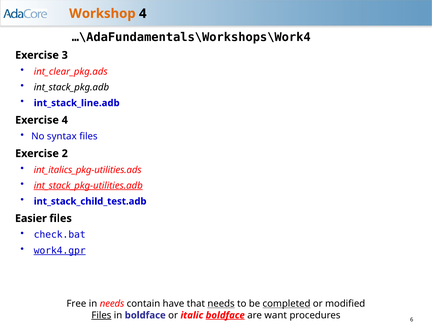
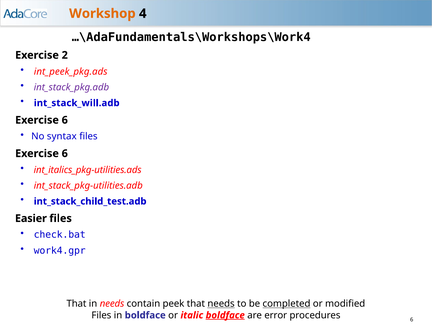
3: 3 -> 2 (65, 55)
int_clear_pkg.ads: int_clear_pkg.ads -> int_peek_pkg.ads (71, 72)
int_stack_pkg.adb colour: black -> purple (71, 87)
int_stack_line.adb: int_stack_line.adb -> int_stack_will.adb (77, 103)
4: 4 -> 6 (65, 120)
2: 2 -> 6 (65, 154)
int_stack_pkg-utilities.adb underline: present -> none (88, 186)
work4.gpr underline: present -> none (60, 251)
Free: Free -> That (76, 304)
have: have -> peek (174, 304)
Files underline: present -> none (101, 315)
want: want -> error (276, 315)
